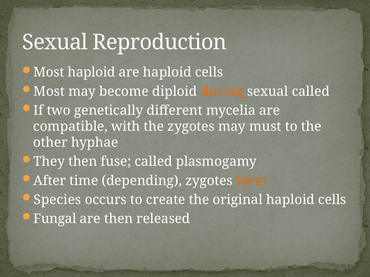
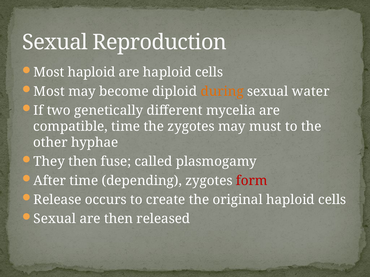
sexual called: called -> water (311, 92)
compatible with: with -> time (126, 127)
form colour: orange -> red (252, 181)
Species: Species -> Release (57, 200)
Fungal: Fungal -> Sexual (55, 219)
